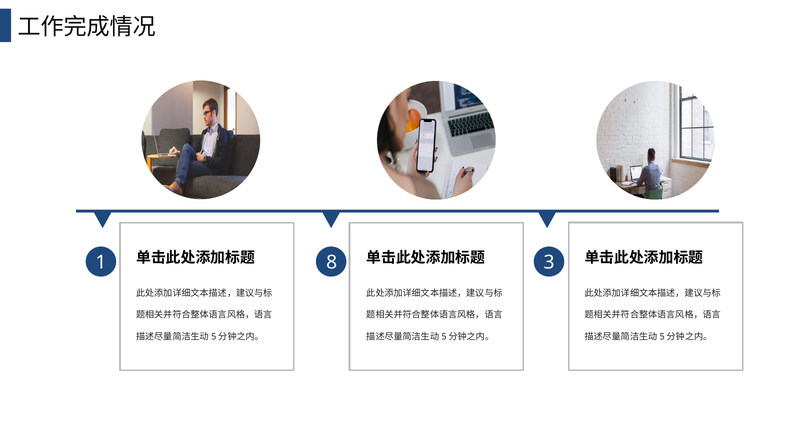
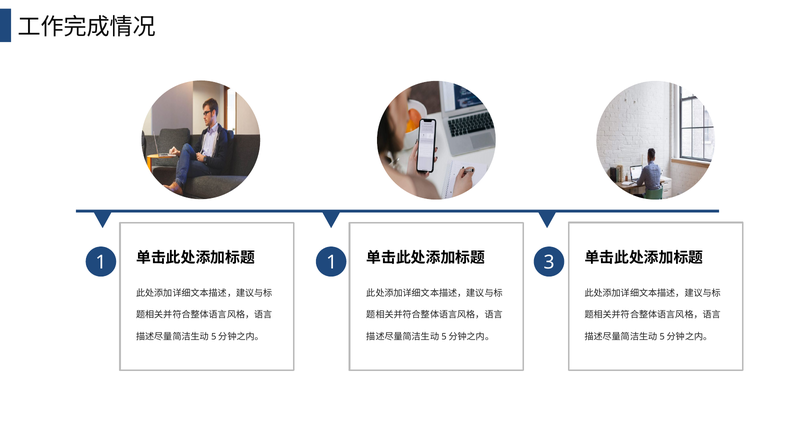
1 8: 8 -> 1 (332, 262)
